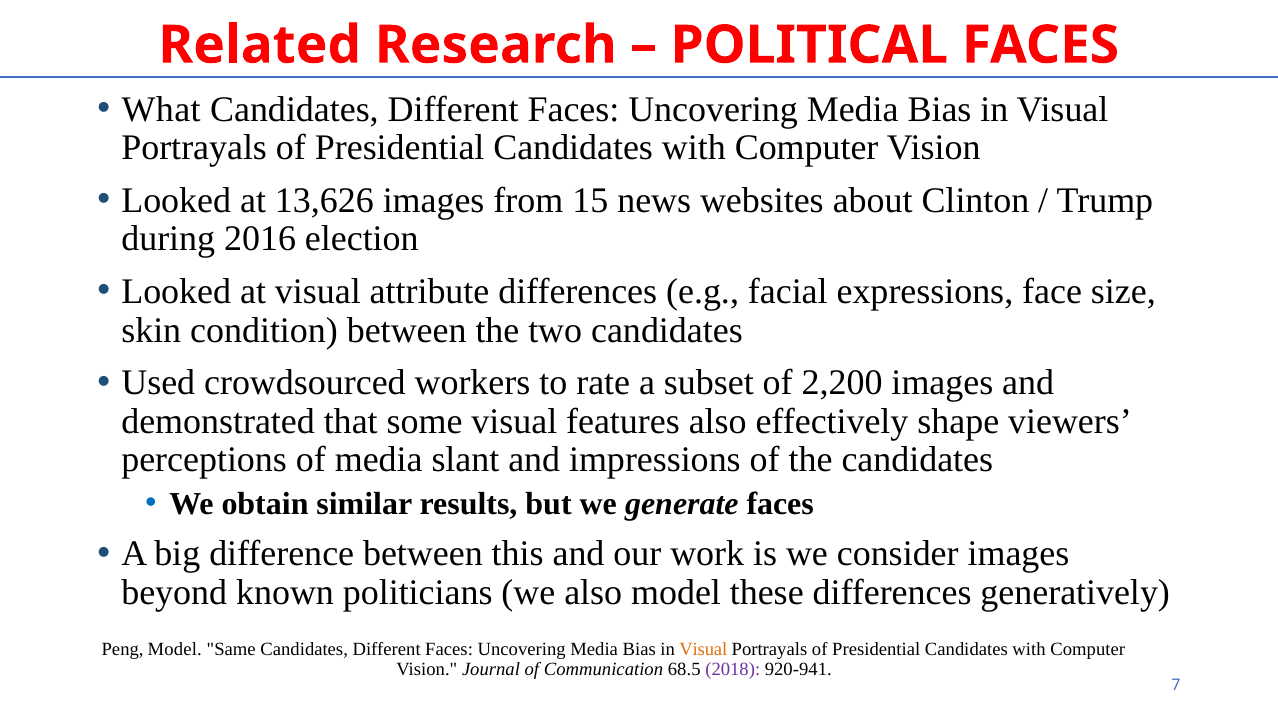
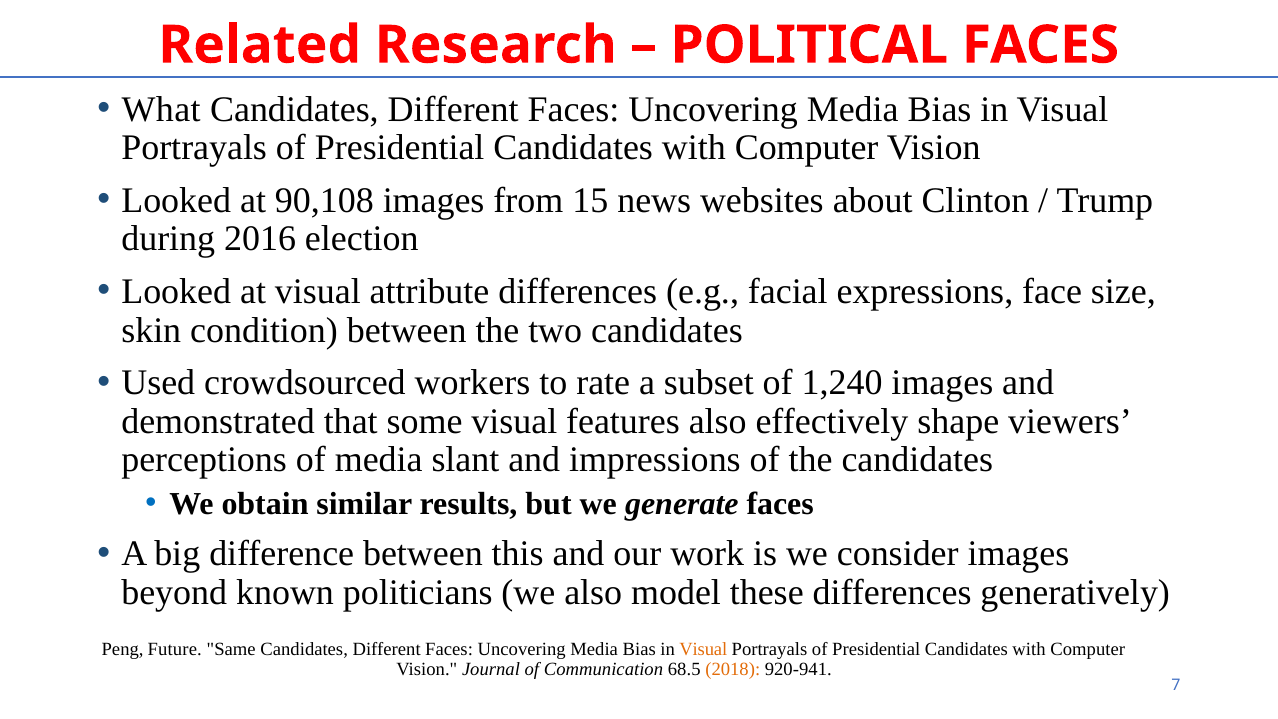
13,626: 13,626 -> 90,108 (324, 200)
2,200: 2,200 -> 1,240 (842, 382)
Peng Model: Model -> Future (175, 650)
2018 colour: purple -> orange (733, 670)
